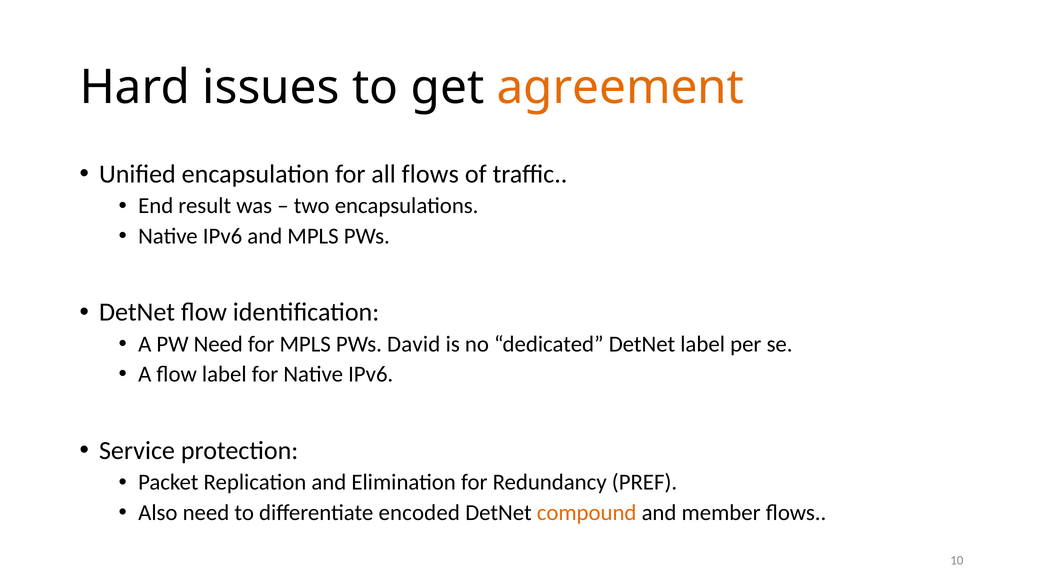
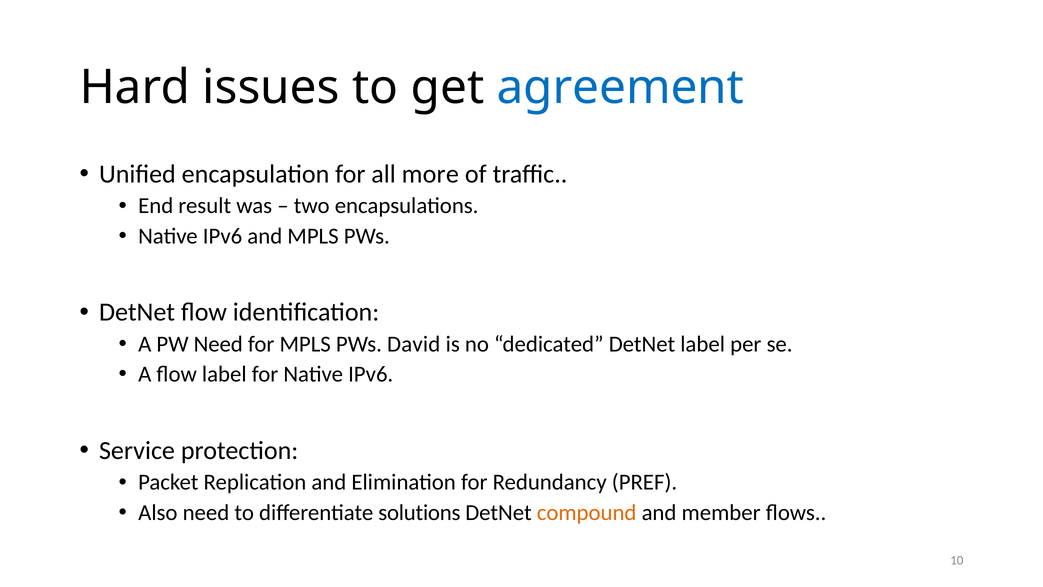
agreement colour: orange -> blue (620, 88)
all flows: flows -> more (430, 174)
encoded: encoded -> solutions (419, 512)
